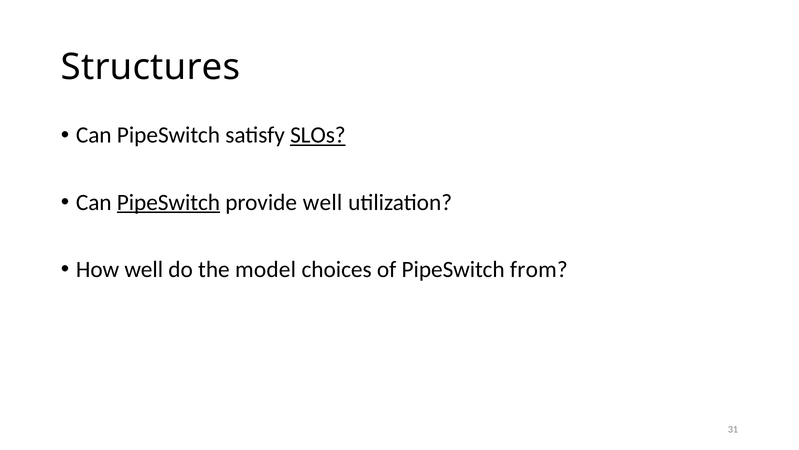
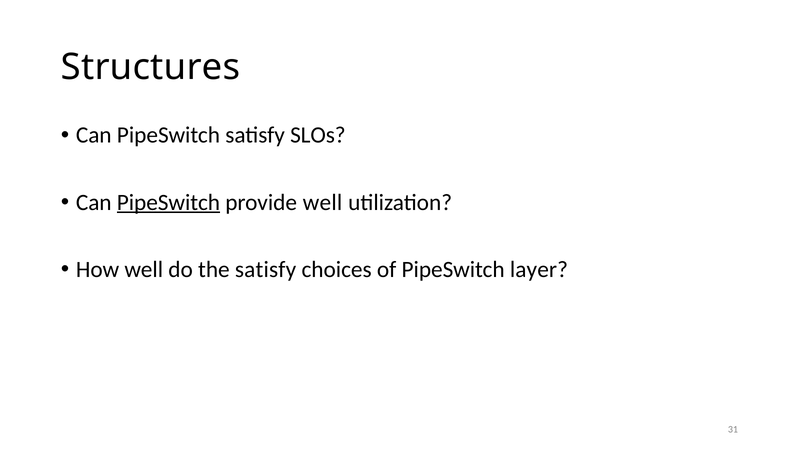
SLOs underline: present -> none (318, 135)
the model: model -> satisfy (266, 269)
from: from -> layer (539, 269)
